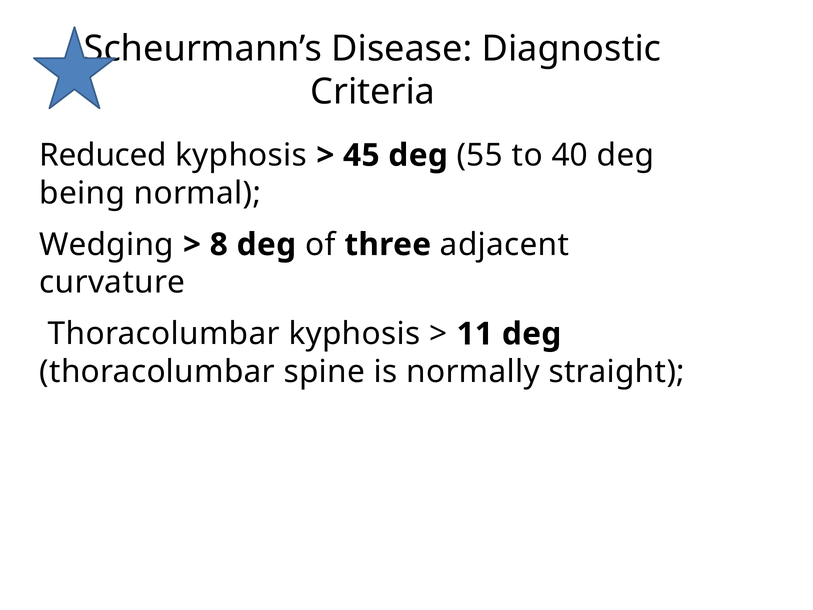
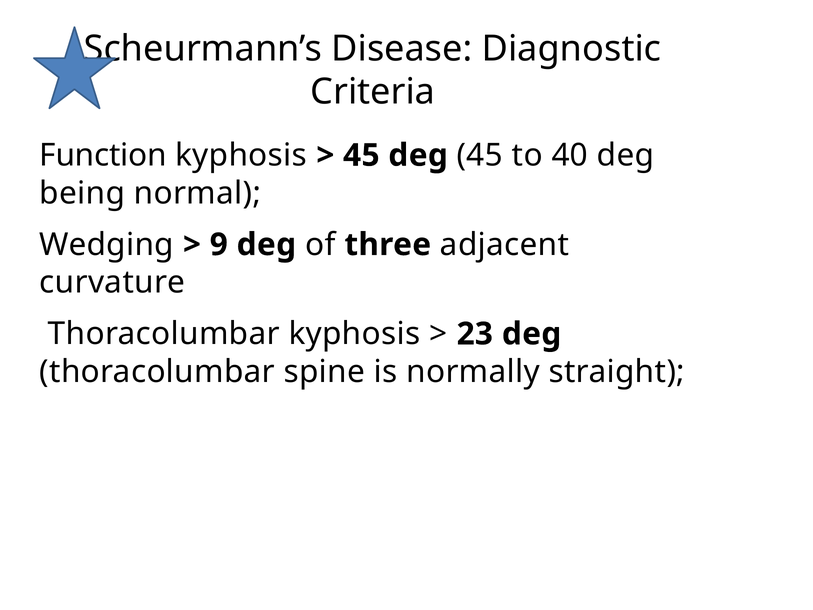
Reduced: Reduced -> Function (103, 155)
deg 55: 55 -> 45 (480, 155)
8: 8 -> 9 (219, 245)
11: 11 -> 23 (475, 334)
